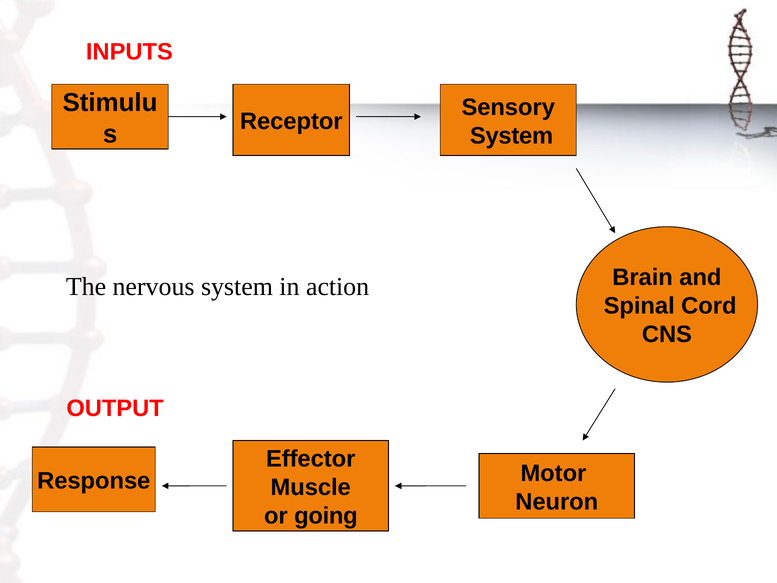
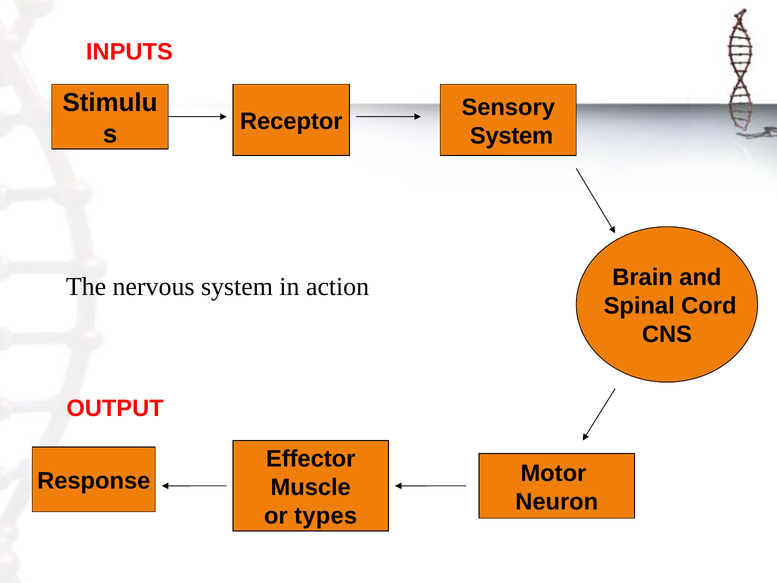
going: going -> types (326, 516)
